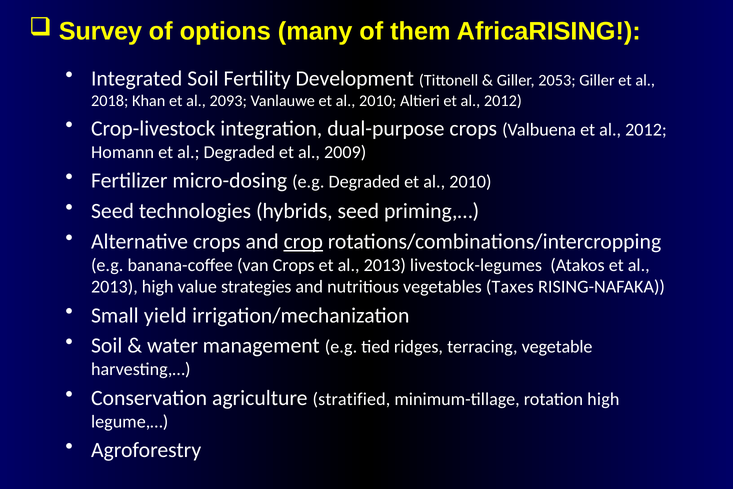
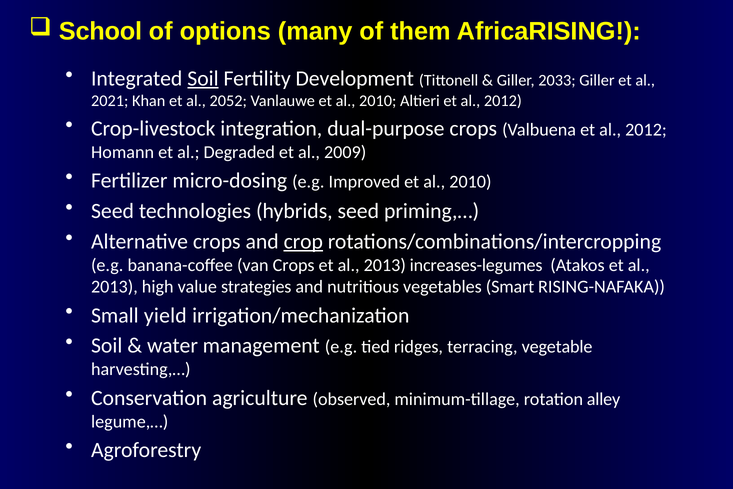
Survey: Survey -> School (100, 31)
Soil underline: none -> present (203, 78)
2053: 2053 -> 2033 (557, 80)
2018: 2018 -> 2021 (110, 101)
2093: 2093 -> 2052 (228, 101)
e.g Degraded: Degraded -> Improved (364, 182)
livestock-legumes: livestock-legumes -> increases-legumes (476, 265)
Taxes: Taxes -> Smart (510, 287)
stratified: stratified -> observed (352, 399)
rotation high: high -> alley (604, 399)
